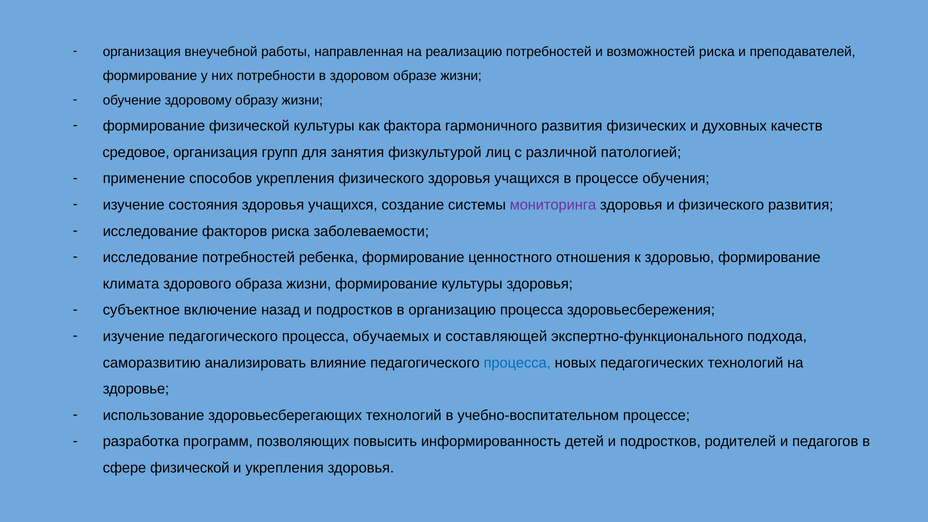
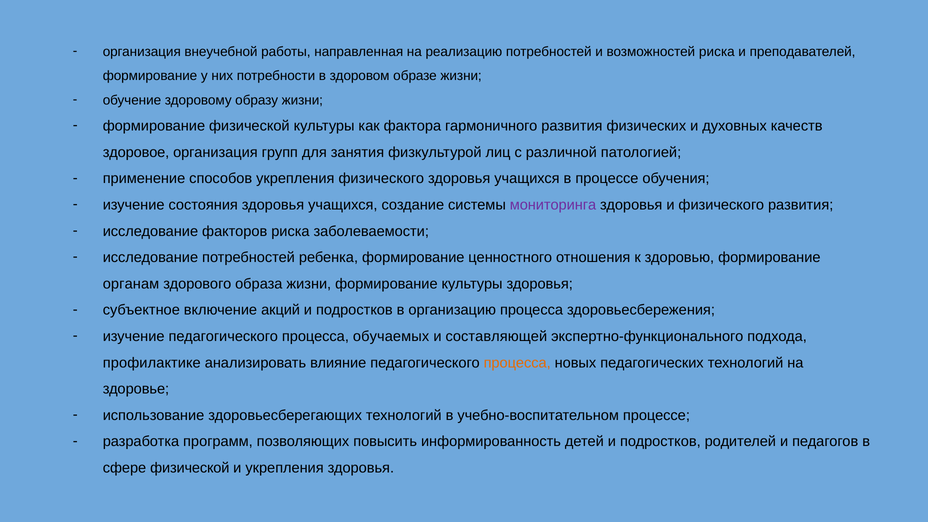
средовое: средовое -> здоровое (136, 152)
климата: климата -> органам (131, 284)
назад: назад -> акций (281, 310)
саморазвитию: саморазвитию -> профилактике (152, 363)
процесса colour: blue -> orange (517, 363)
